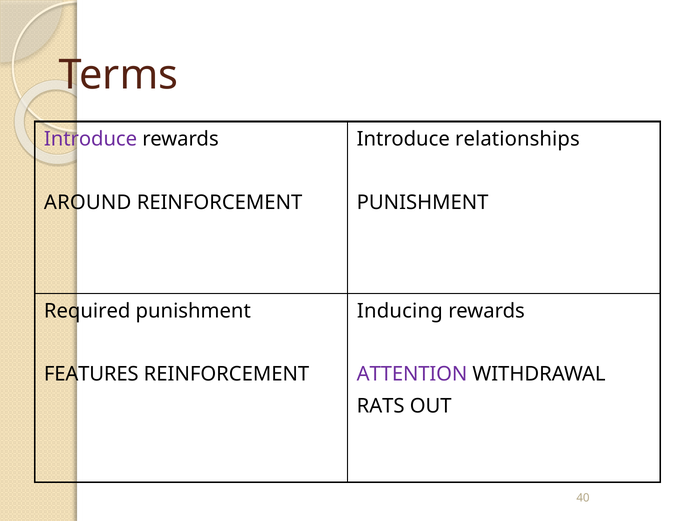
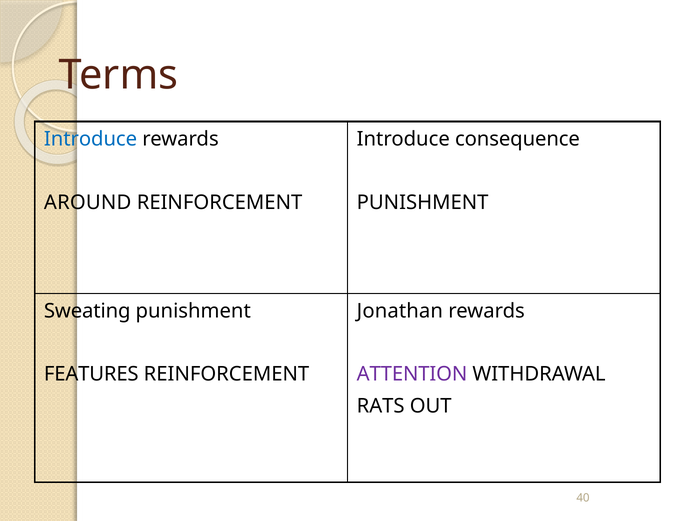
Introduce colour: purple -> blue (91, 139)
relationships: relationships -> consequence (517, 139)
Required: Required -> Sweating (87, 311)
Inducing: Inducing -> Jonathan (400, 311)
